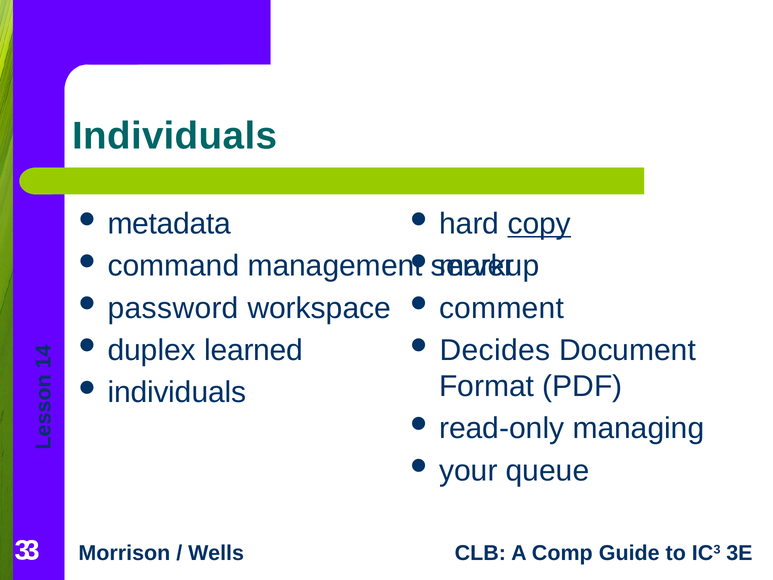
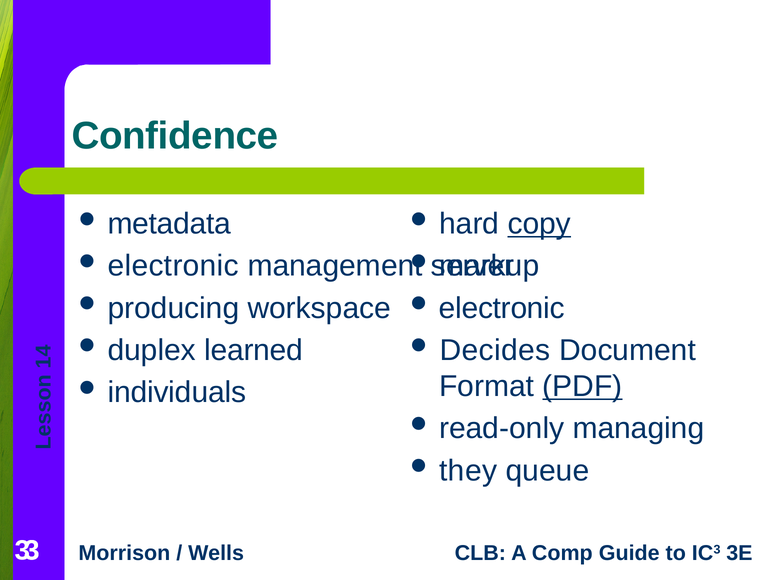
Individuals: Individuals -> Confidence (175, 136)
command: command -> electronic (173, 266)
password: password -> producing (173, 308)
comment: comment -> electronic (502, 308)
PDF underline: none -> present (582, 386)
your: your -> they (468, 470)
